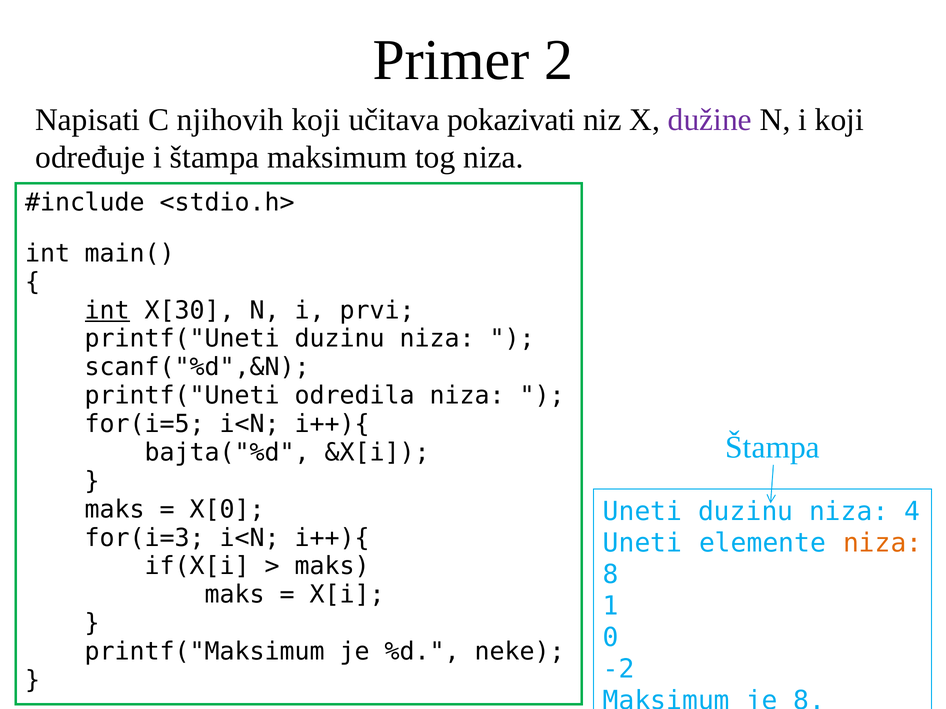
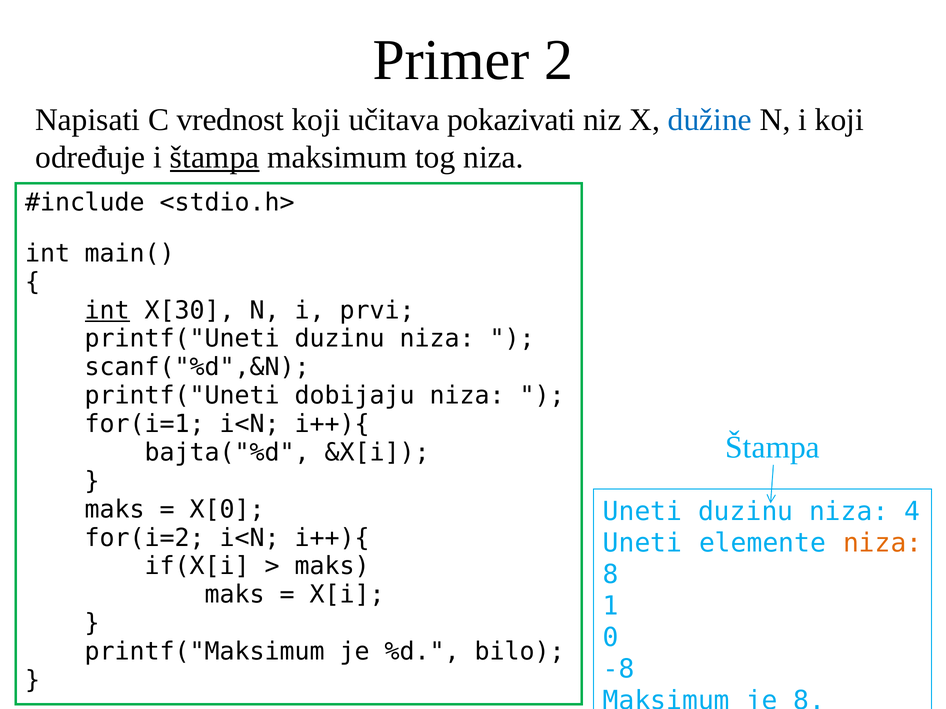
njihovih: njihovih -> vrednost (230, 120)
dužine colour: purple -> blue (710, 120)
štampa underline: none -> present (215, 158)
odredila: odredila -> dobijaju (355, 396)
for(i=5: for(i=5 -> for(i=1 (145, 424)
for(i=3: for(i=3 -> for(i=2 (145, 538)
neke: neke -> bilo (520, 652)
-2: -2 -> -8 (619, 669)
